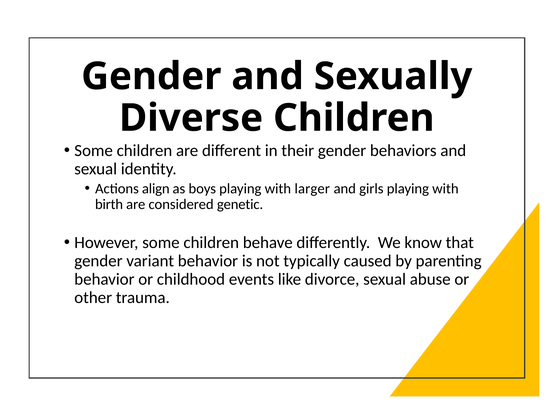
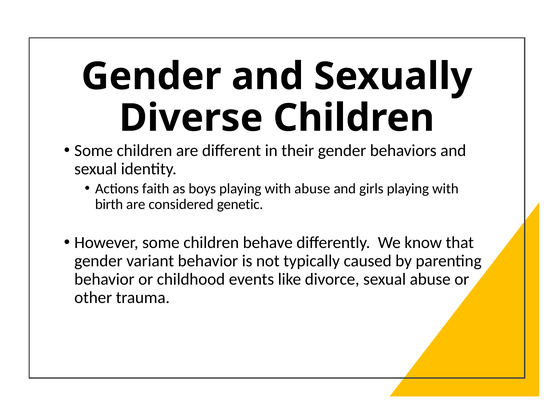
align: align -> faith (156, 188)
with larger: larger -> abuse (312, 188)
